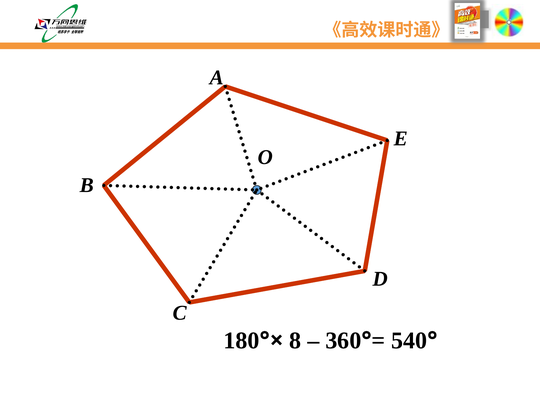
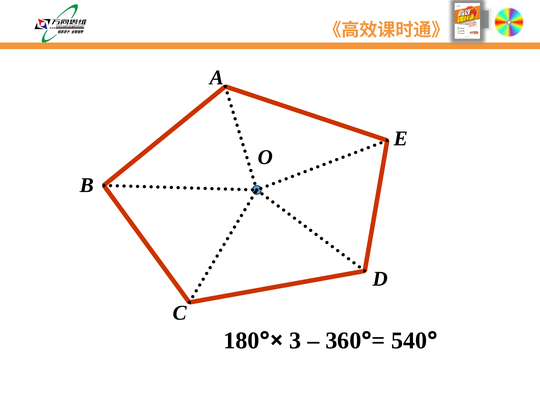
8: 8 -> 3 (295, 340)
